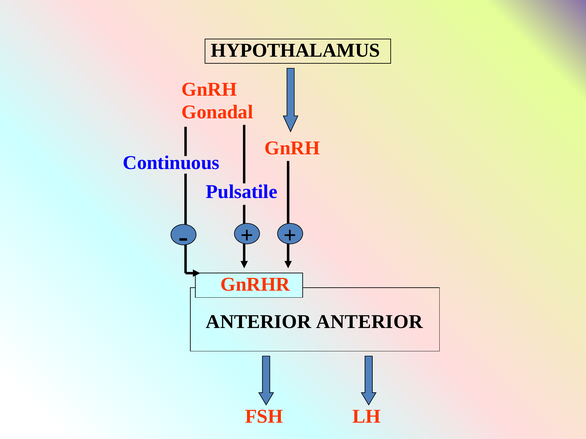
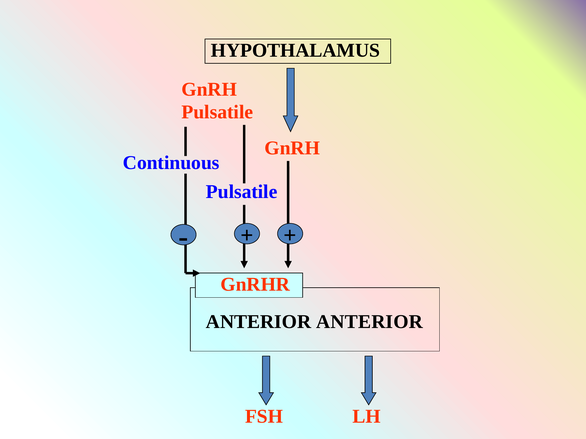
Gonadal: Gonadal -> Pulsatile (217, 112)
